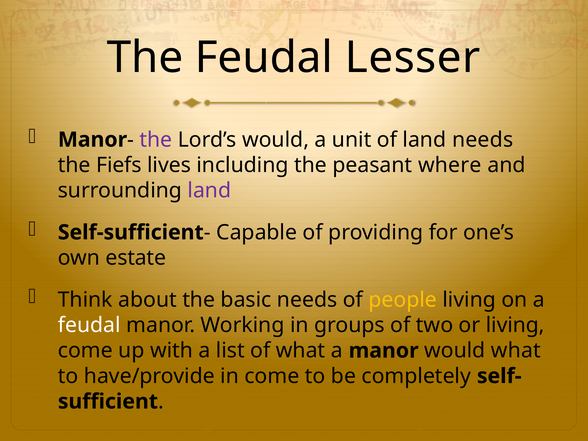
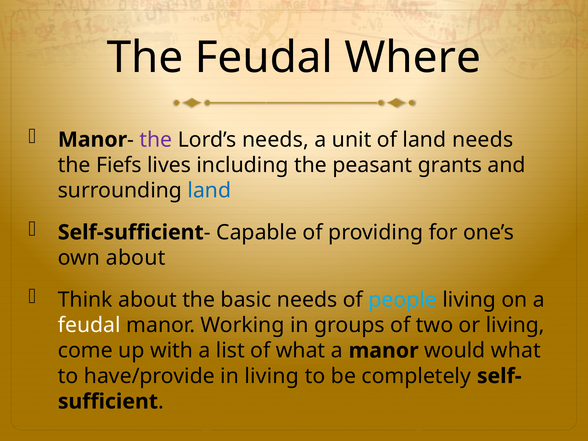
Lesser: Lesser -> Where (413, 57)
Lord’s would: would -> needs (275, 140)
where: where -> grants (450, 165)
land colour: purple -> blue (209, 191)
own estate: estate -> about (136, 258)
people colour: yellow -> light blue (403, 300)
in come: come -> living (272, 376)
